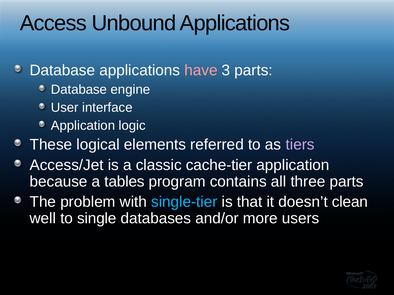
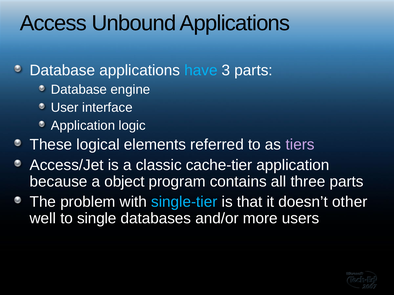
have colour: pink -> light blue (201, 71)
tables: tables -> object (125, 182)
clean: clean -> other (350, 202)
